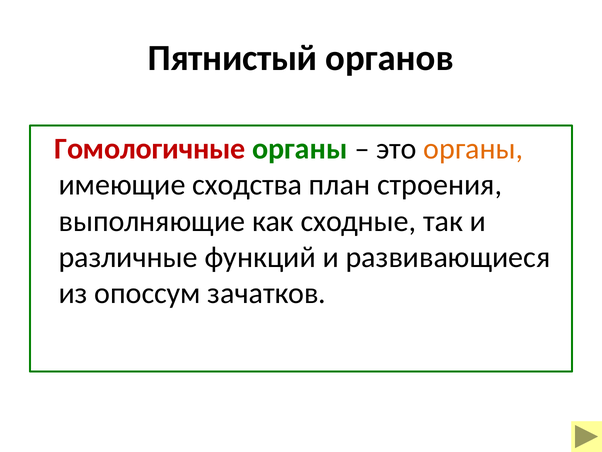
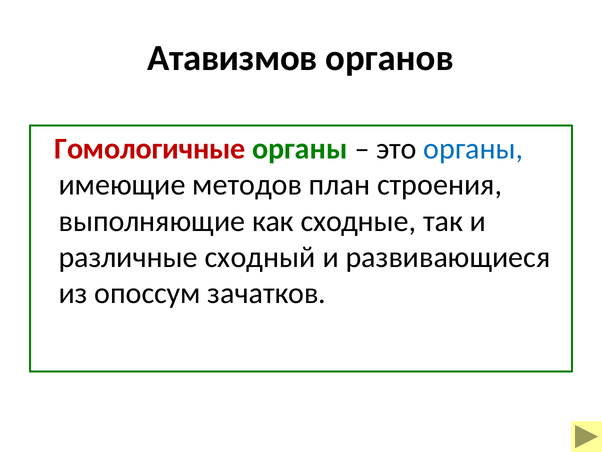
Пятнистый: Пятнистый -> Атавизмов (233, 58)
органы colour: orange -> blue (473, 149)
сходства: сходства -> методов (247, 185)
функций: функций -> сходный (260, 257)
